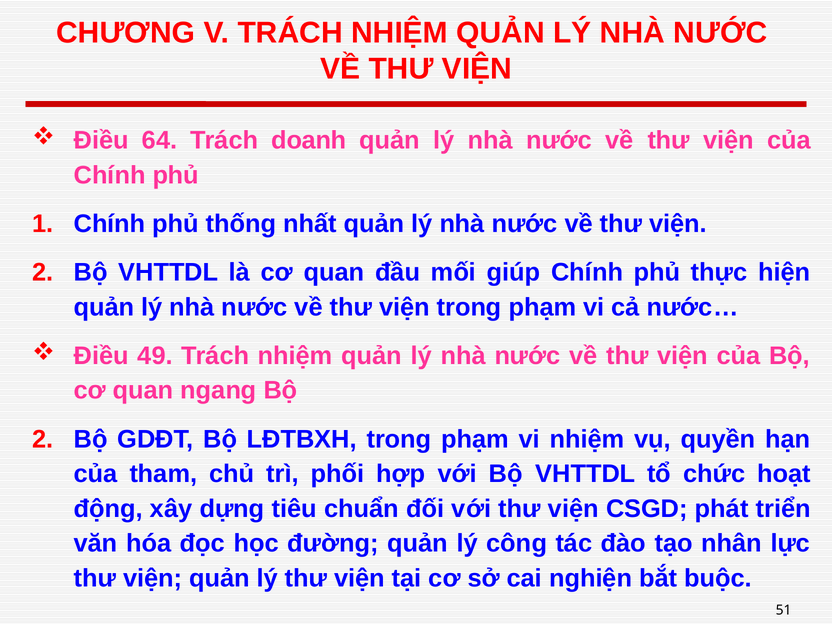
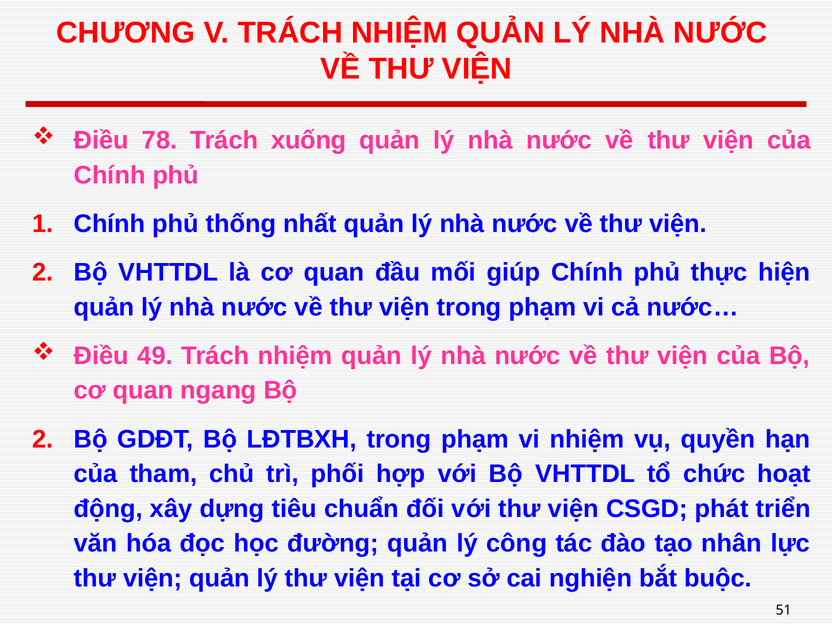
64: 64 -> 78 (160, 141)
doanh: doanh -> xuống (309, 141)
